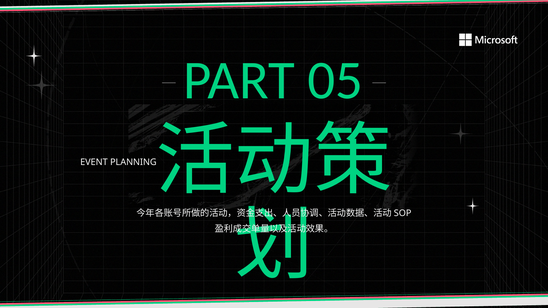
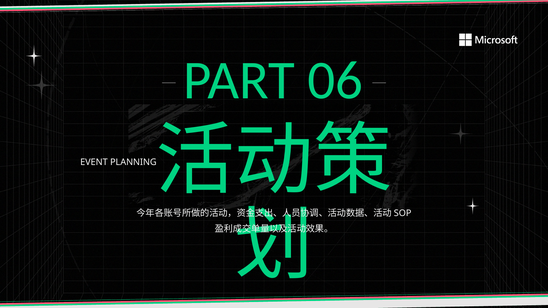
05: 05 -> 06 (335, 80)
